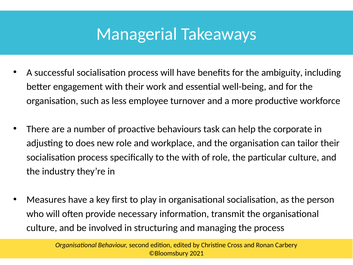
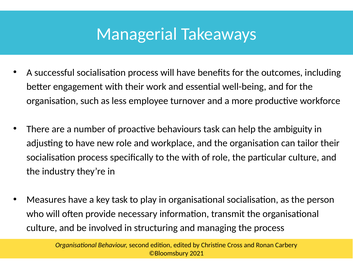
ambiguity: ambiguity -> outcomes (282, 72)
corporate: corporate -> ambiguity (293, 129)
to does: does -> have (85, 143)
key first: first -> task (120, 200)
